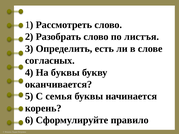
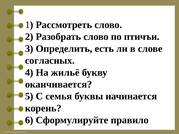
листъя: листъя -> птичъи (142, 37)
На буквы: буквы -> жильё (65, 73)
